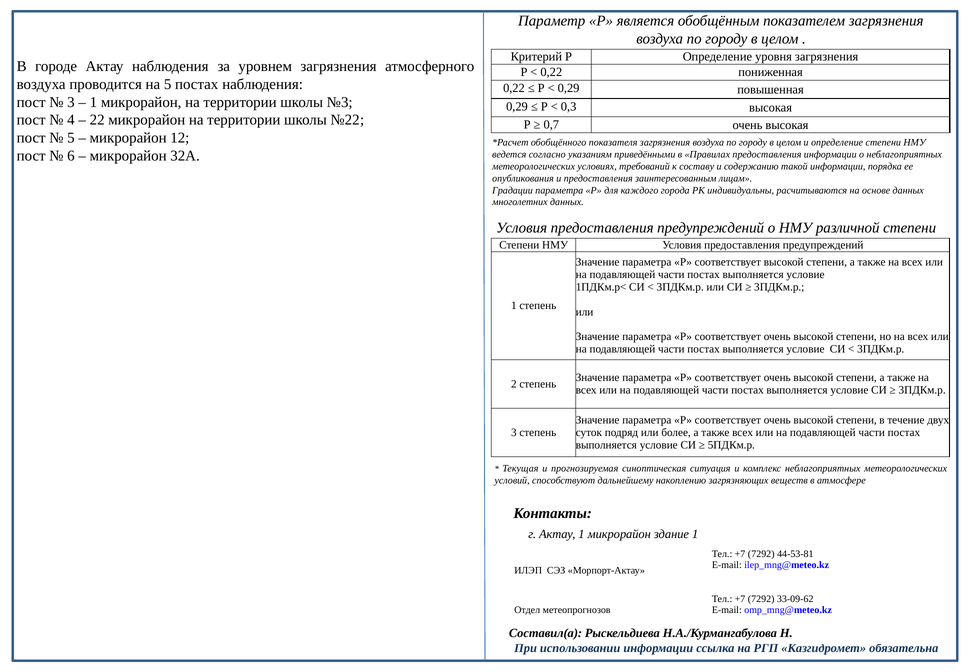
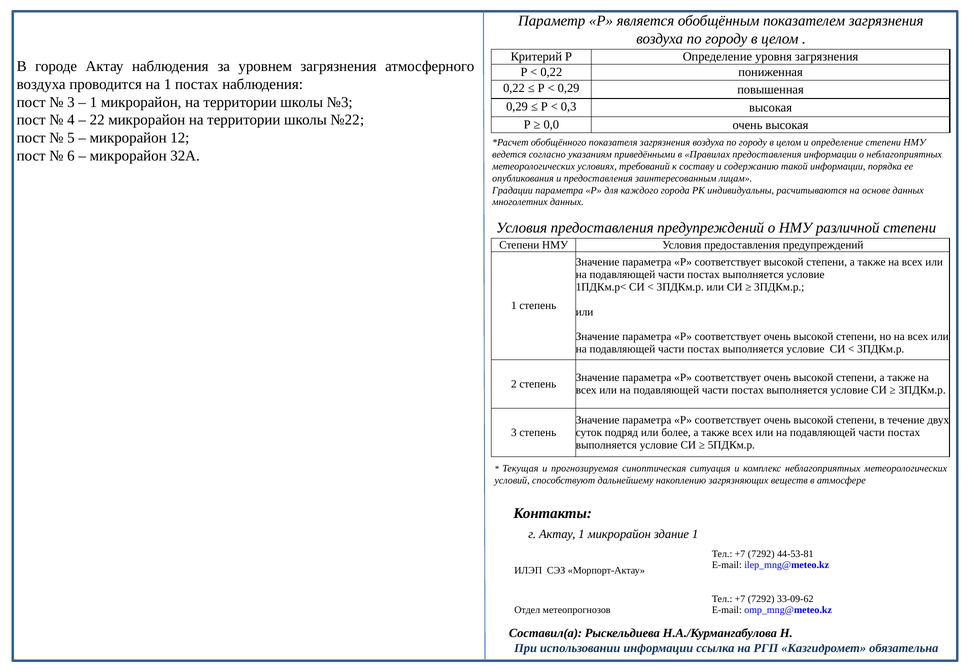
на 5: 5 -> 1 (168, 84)
0,7: 0,7 -> 0,0 (551, 125)
